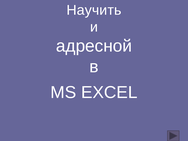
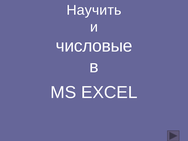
адресной: адресной -> числовые (94, 46)
